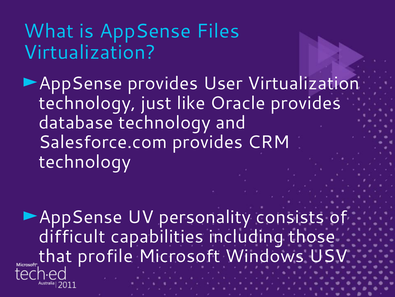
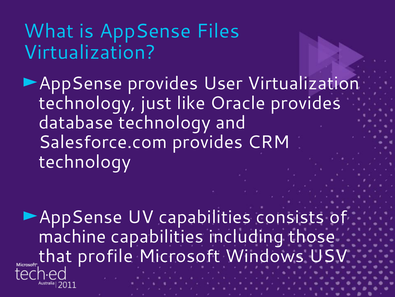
UV personality: personality -> capabilities (205, 217)
difficult: difficult -> machine (72, 236)
